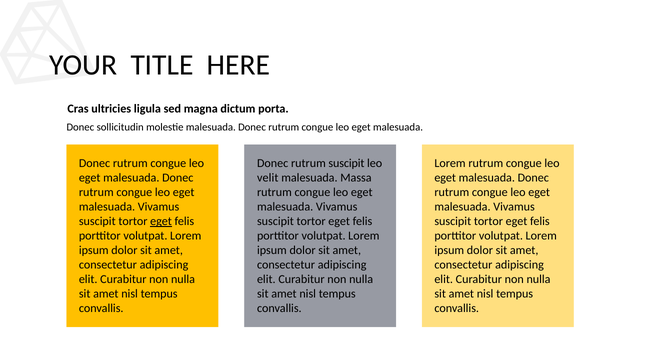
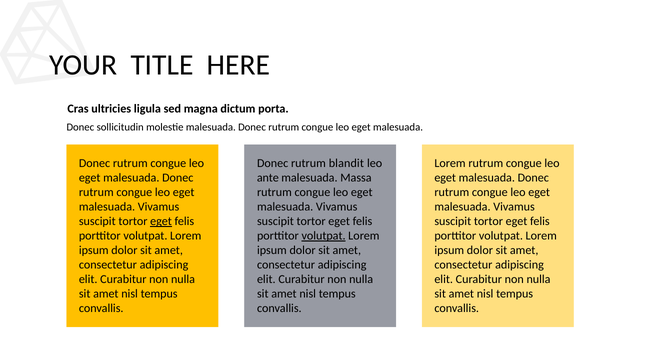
rutrum suscipit: suscipit -> blandit (346, 163)
velit: velit -> ante (268, 178)
volutpat underline: none -> present (324, 236)
